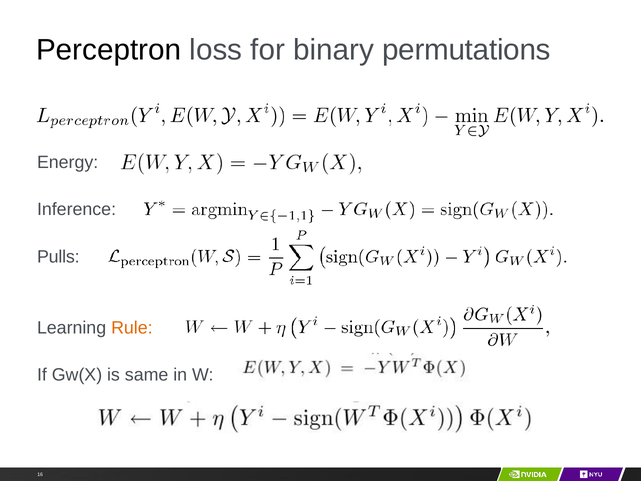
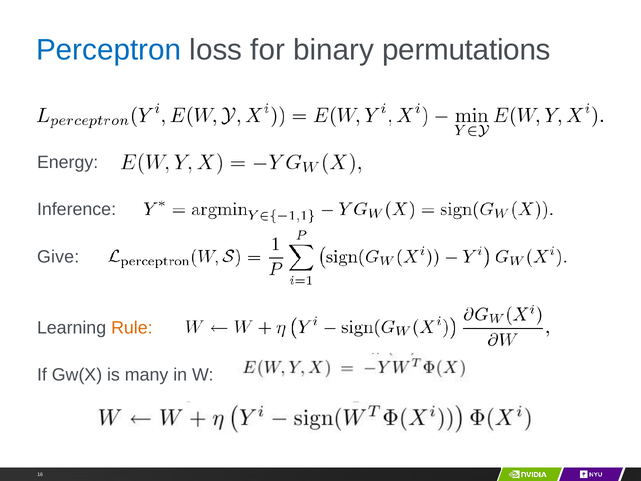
Perceptron colour: black -> blue (109, 50)
Pulls: Pulls -> Give (58, 257)
same: same -> many (147, 375)
